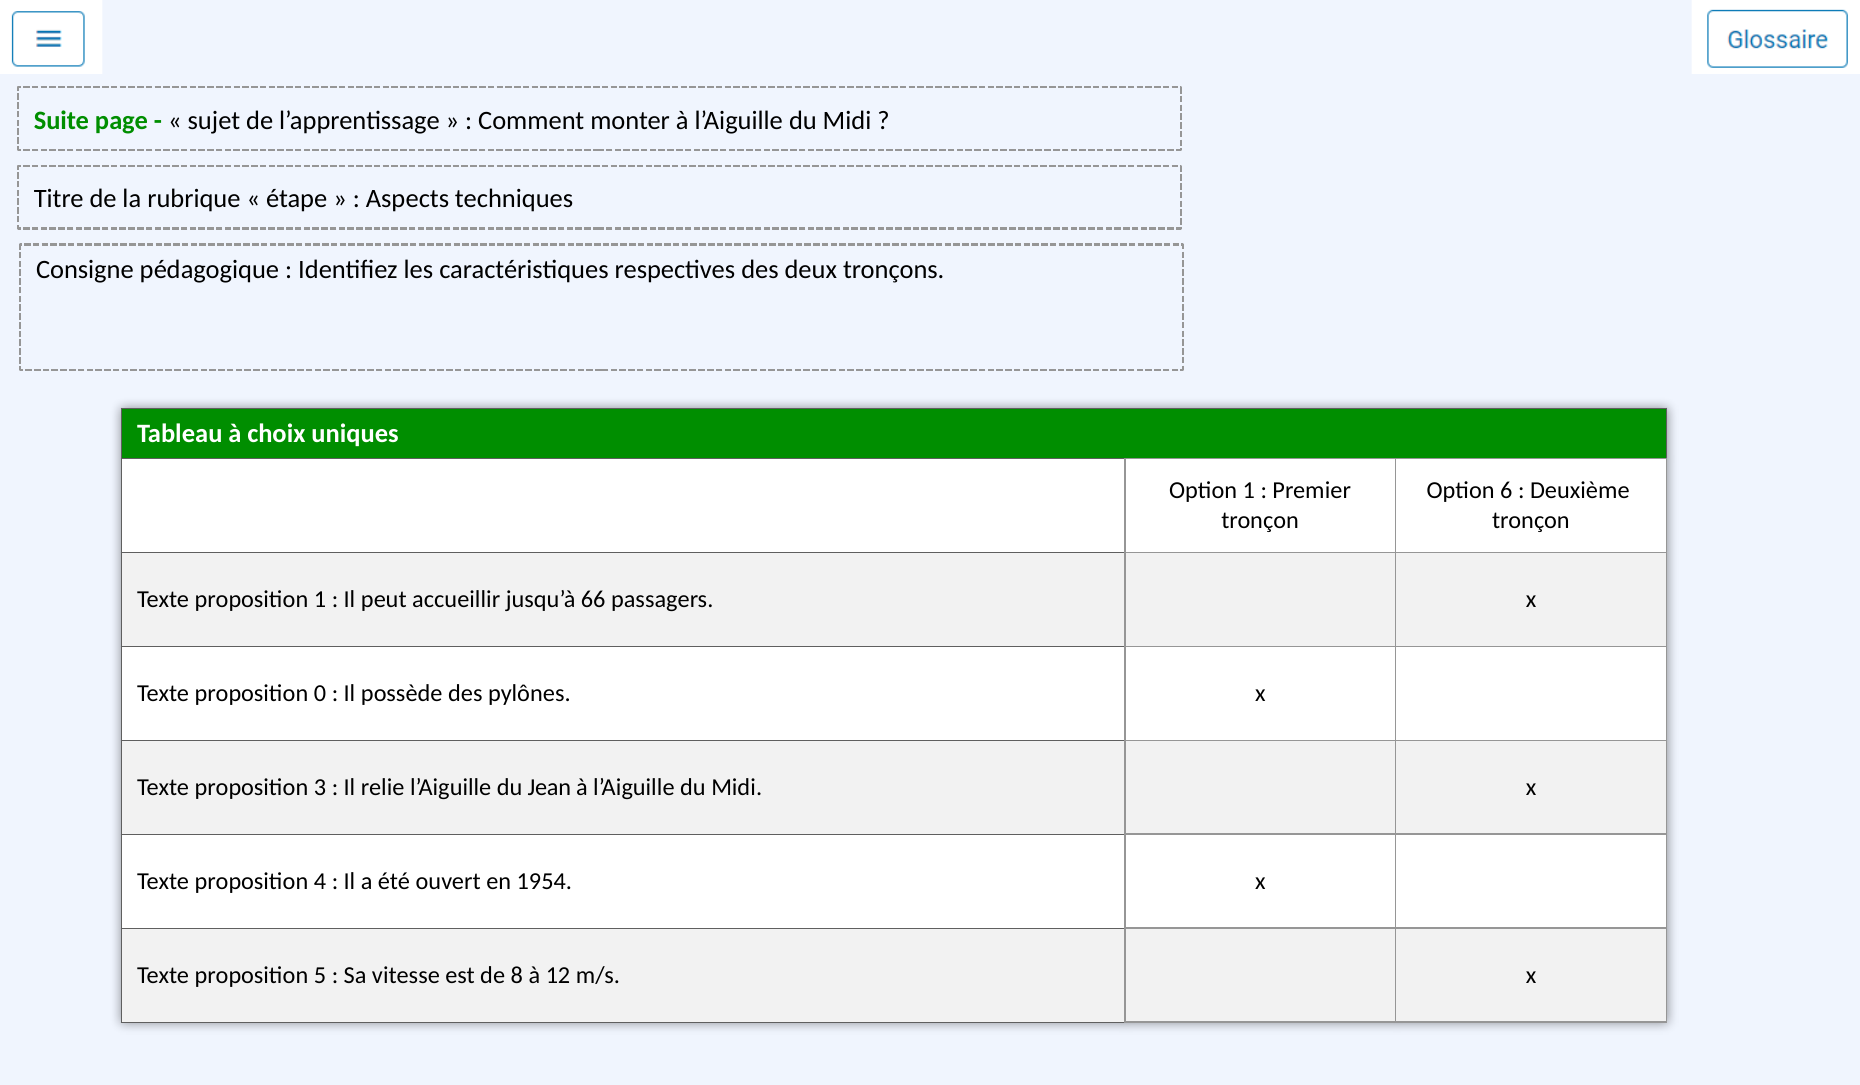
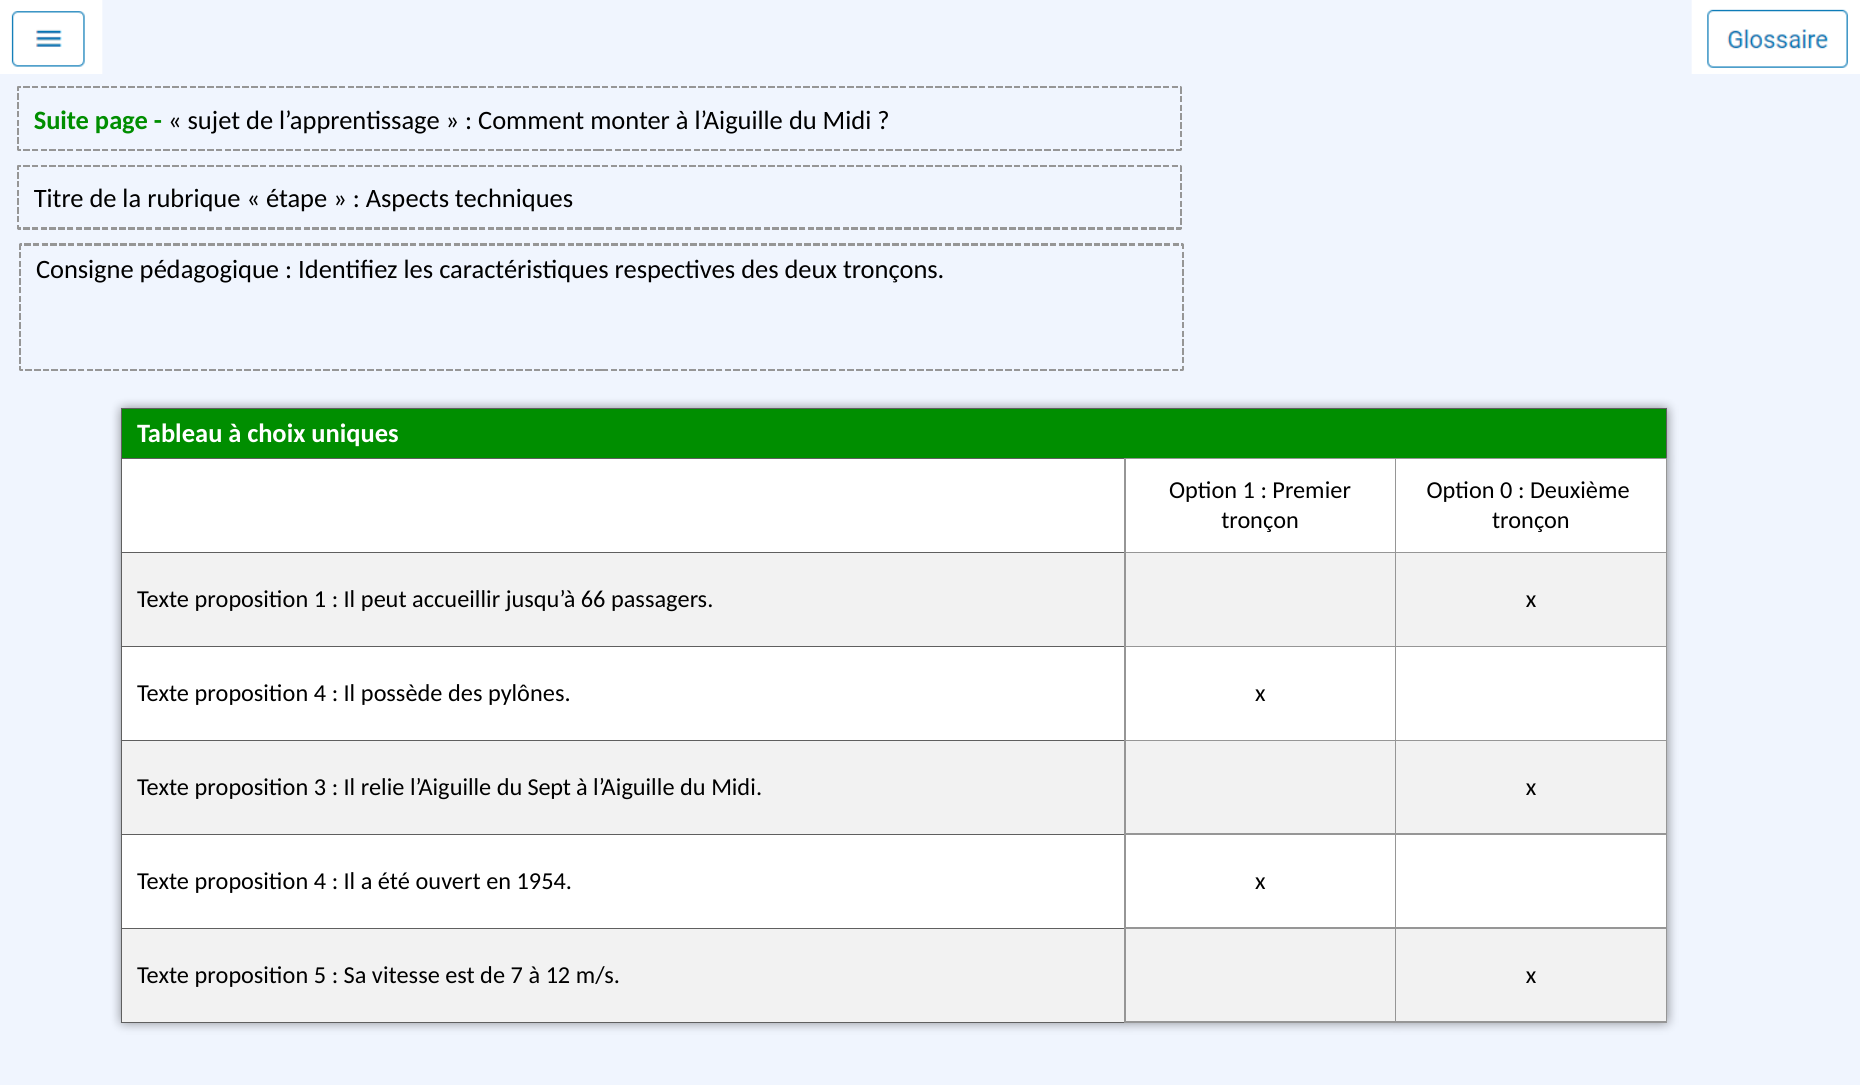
6: 6 -> 0 (1506, 491)
0: 0 -> 4 (320, 693)
Jean: Jean -> Sept (549, 787)
8: 8 -> 7 (517, 975)
